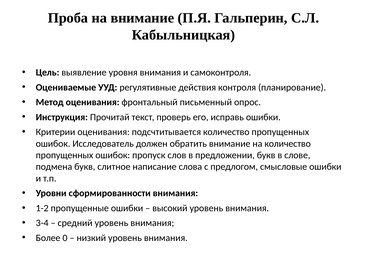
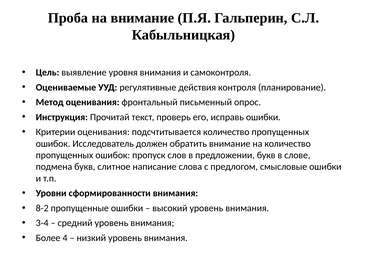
1-2: 1-2 -> 8-2 (42, 208)
0: 0 -> 4 (65, 238)
